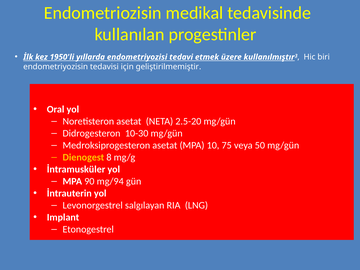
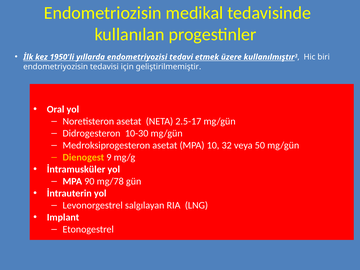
2.5-20: 2.5-20 -> 2.5-17 (188, 121)
75: 75 -> 32 (227, 145)
8: 8 -> 9 (109, 157)
mg/94: mg/94 -> mg/78 (110, 181)
